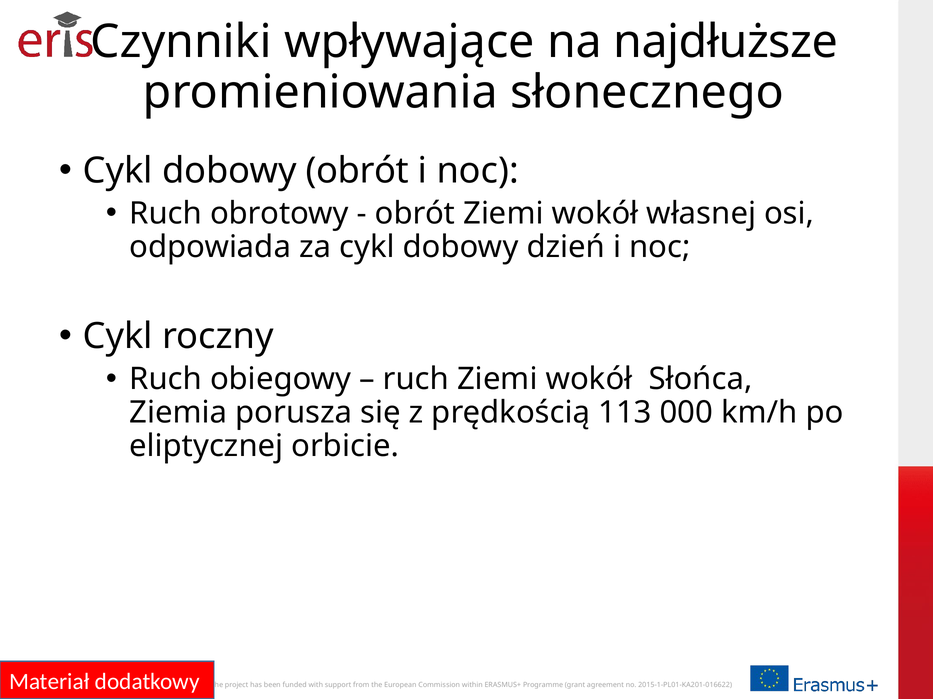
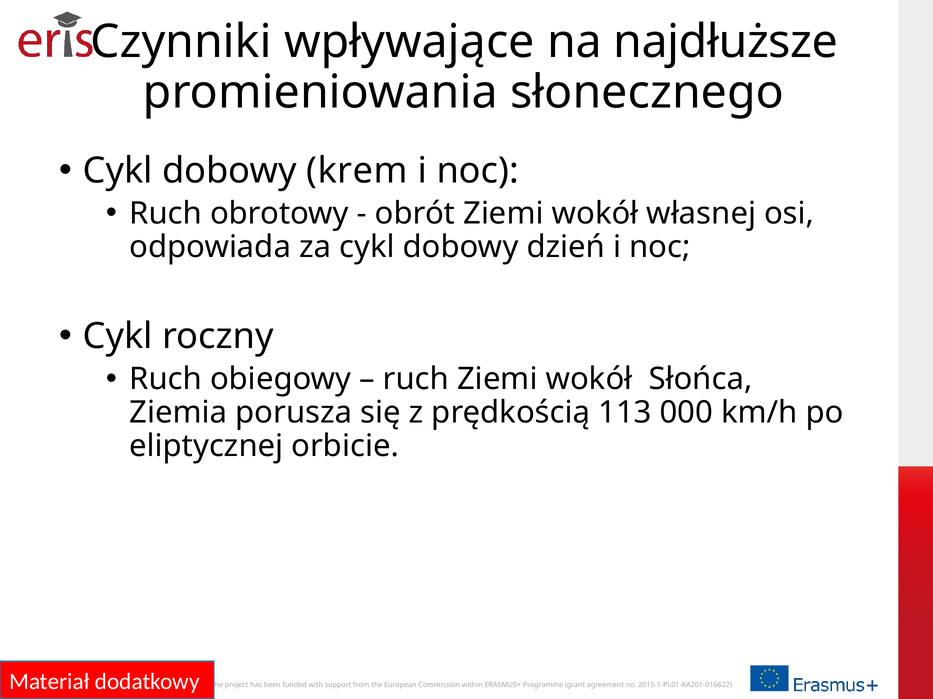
dobowy obrót: obrót -> krem (357, 171)
